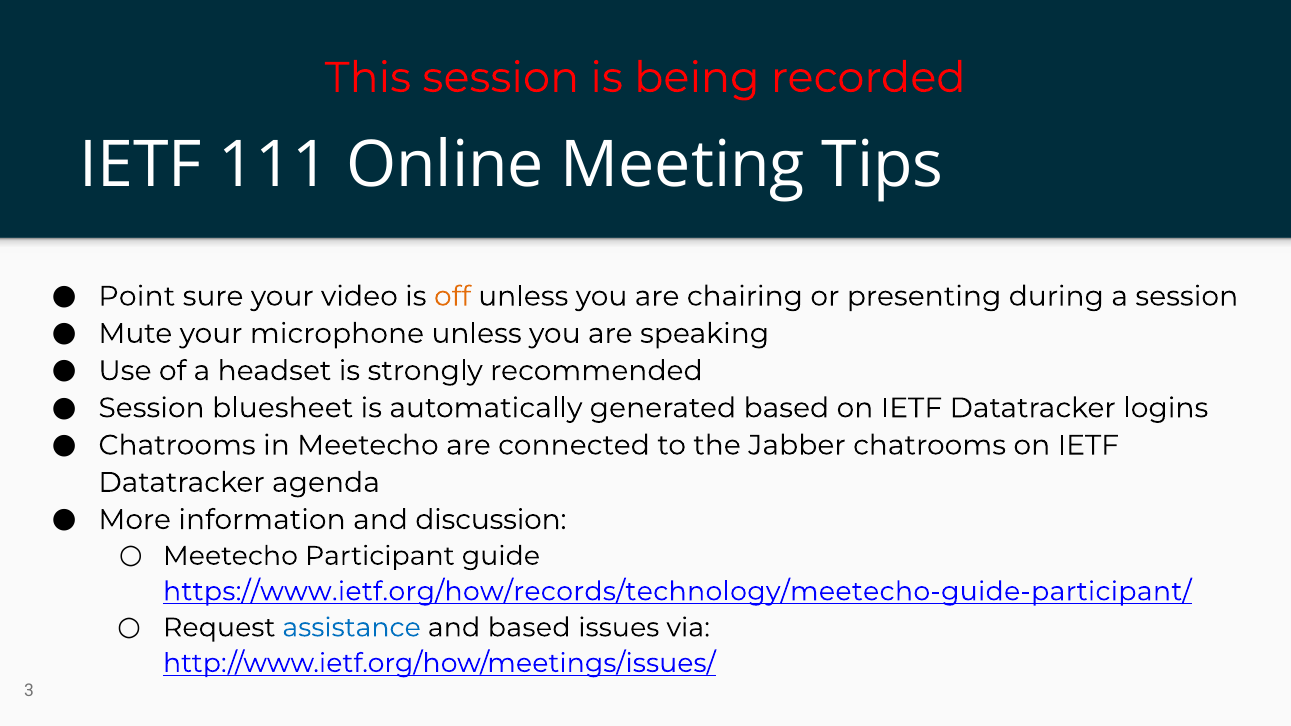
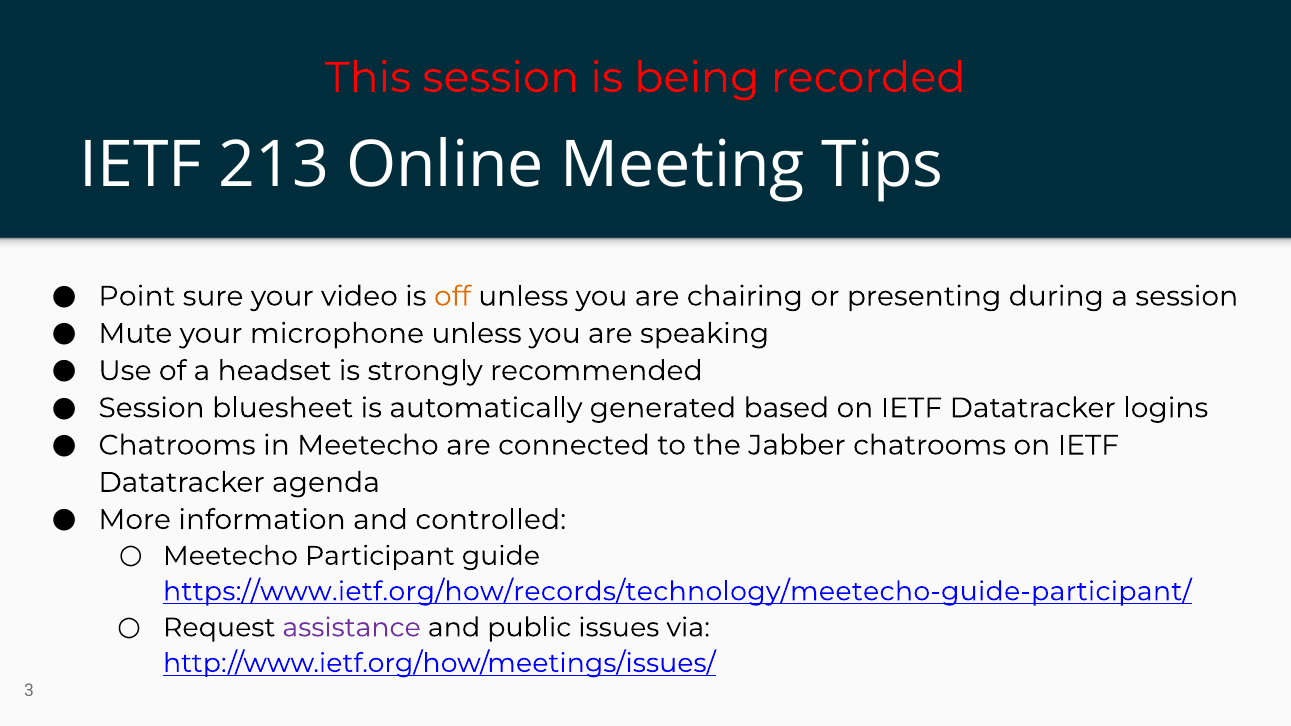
111: 111 -> 213 (274, 165)
discussion: discussion -> controlled (491, 520)
assistance colour: blue -> purple (352, 628)
and based: based -> public (529, 628)
